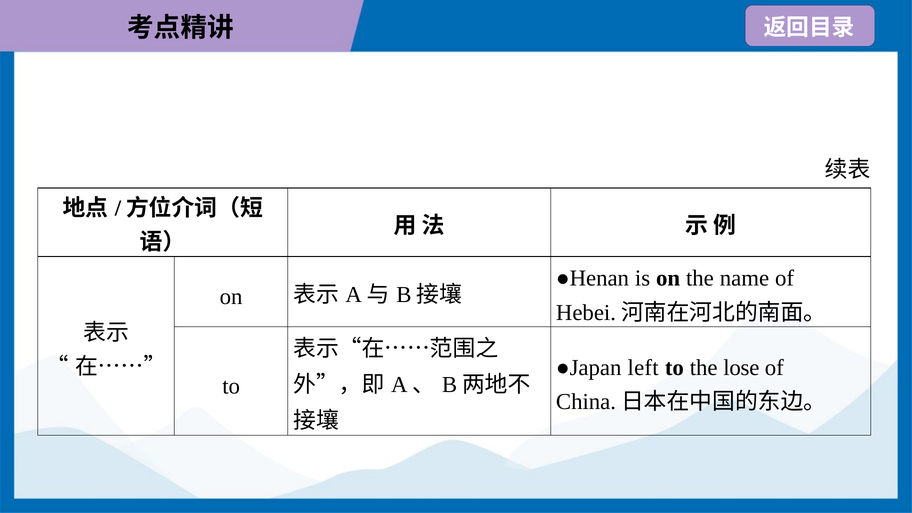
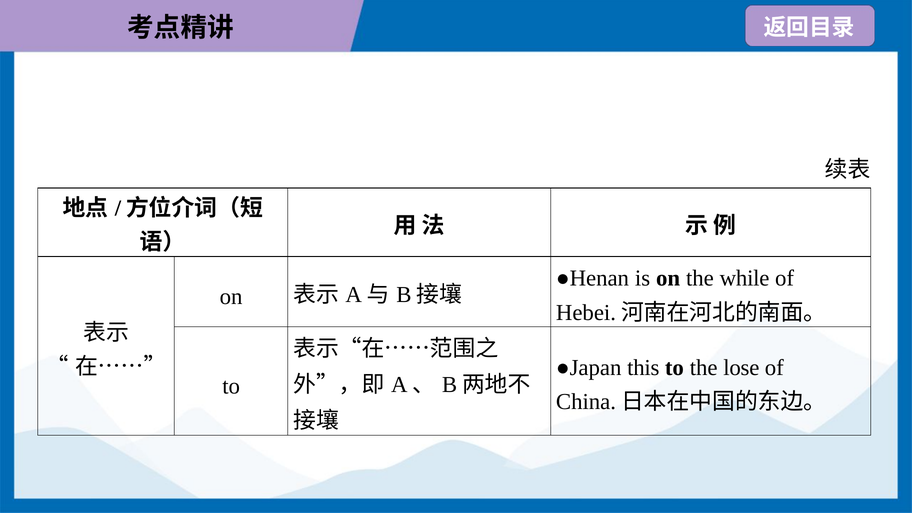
name: name -> while (745, 278)
left: left -> this (643, 368)
